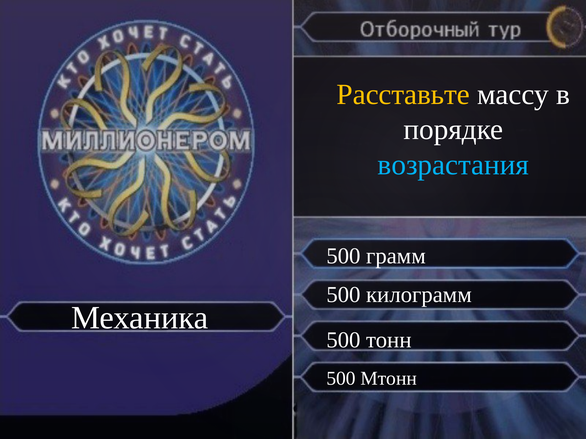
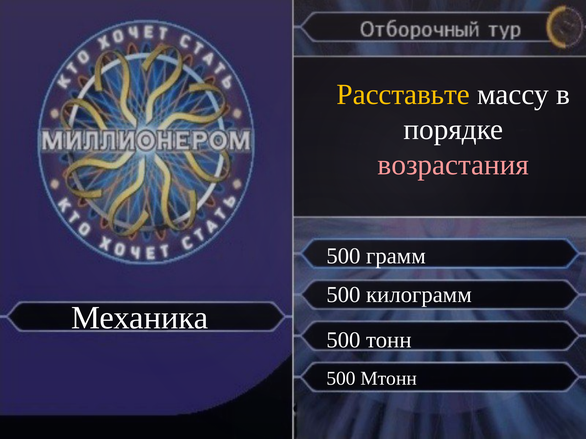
возрастания colour: light blue -> pink (453, 165)
